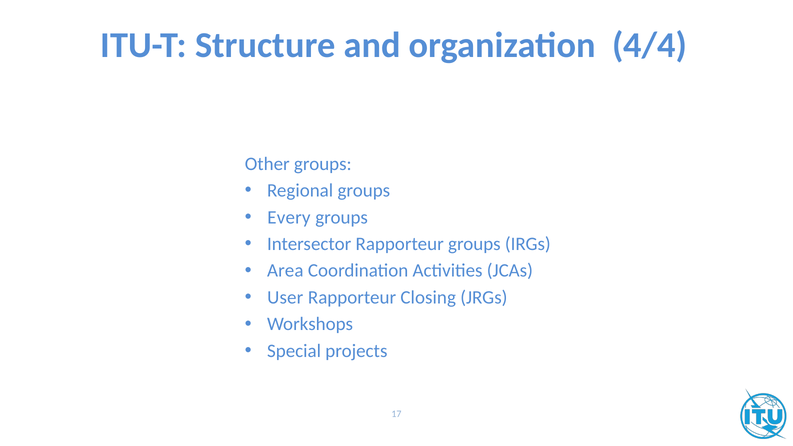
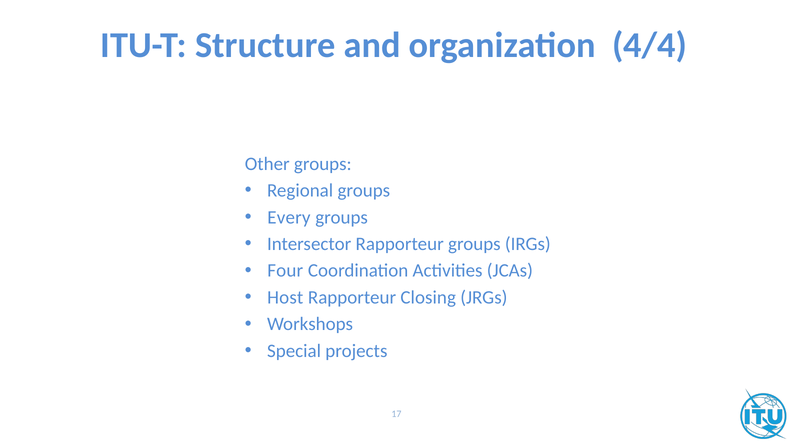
Area: Area -> Four (285, 271)
User: User -> Host (285, 297)
